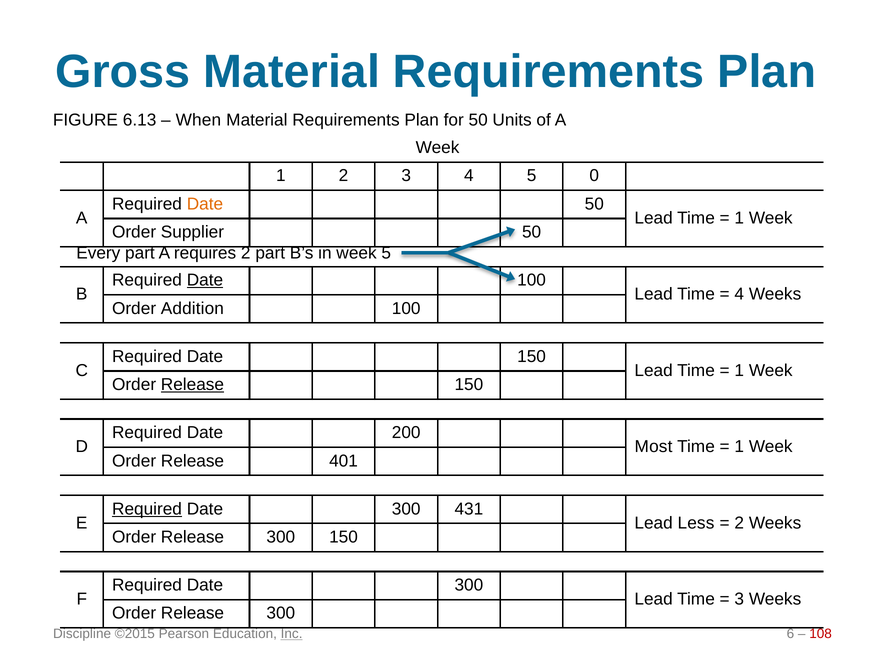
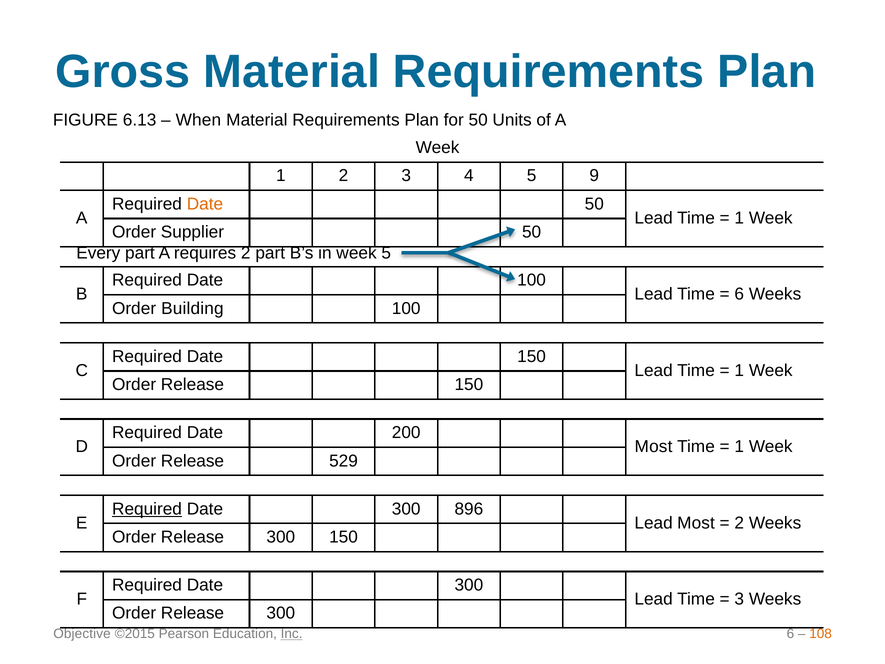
0: 0 -> 9 (594, 176)
Date underline: present -> none (205, 280)
4: 4 -> 6 (739, 294)
Addition: Addition -> Building (192, 308)
Release underline: present -> none (192, 384)
401: 401 -> 529 (344, 461)
431: 431 -> 896 (469, 509)
Lead Less: Less -> Most (696, 523)
Discipline: Discipline -> Objective (82, 634)
108 colour: red -> orange (821, 634)
